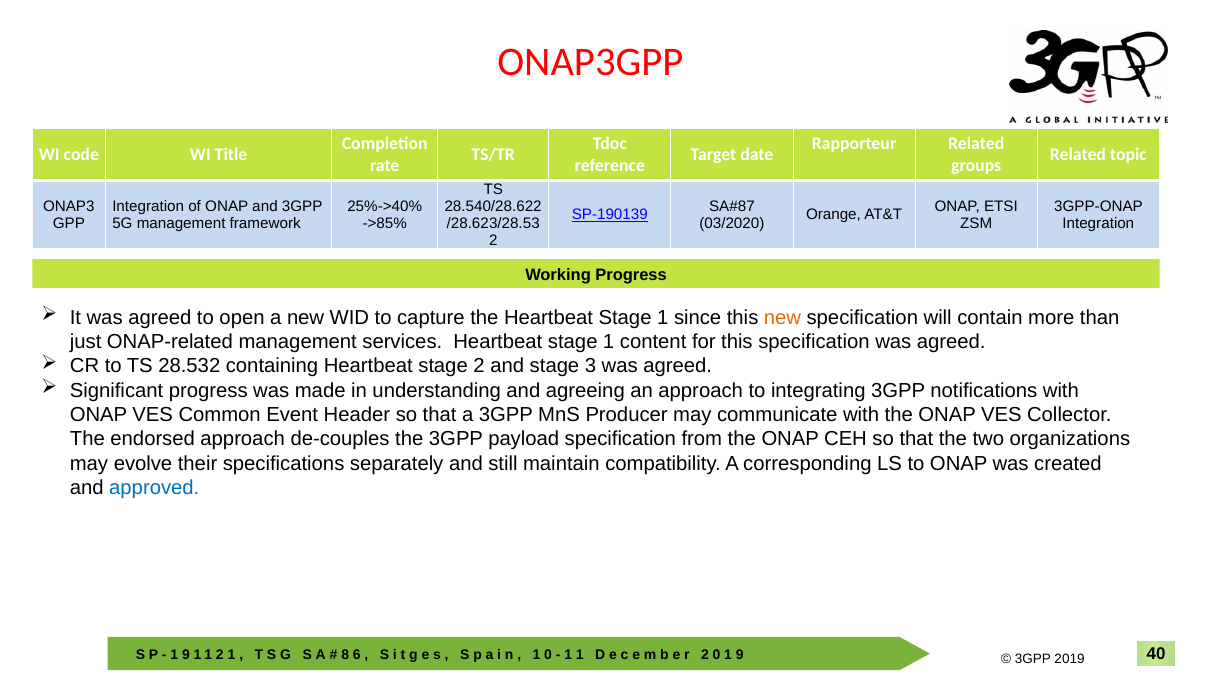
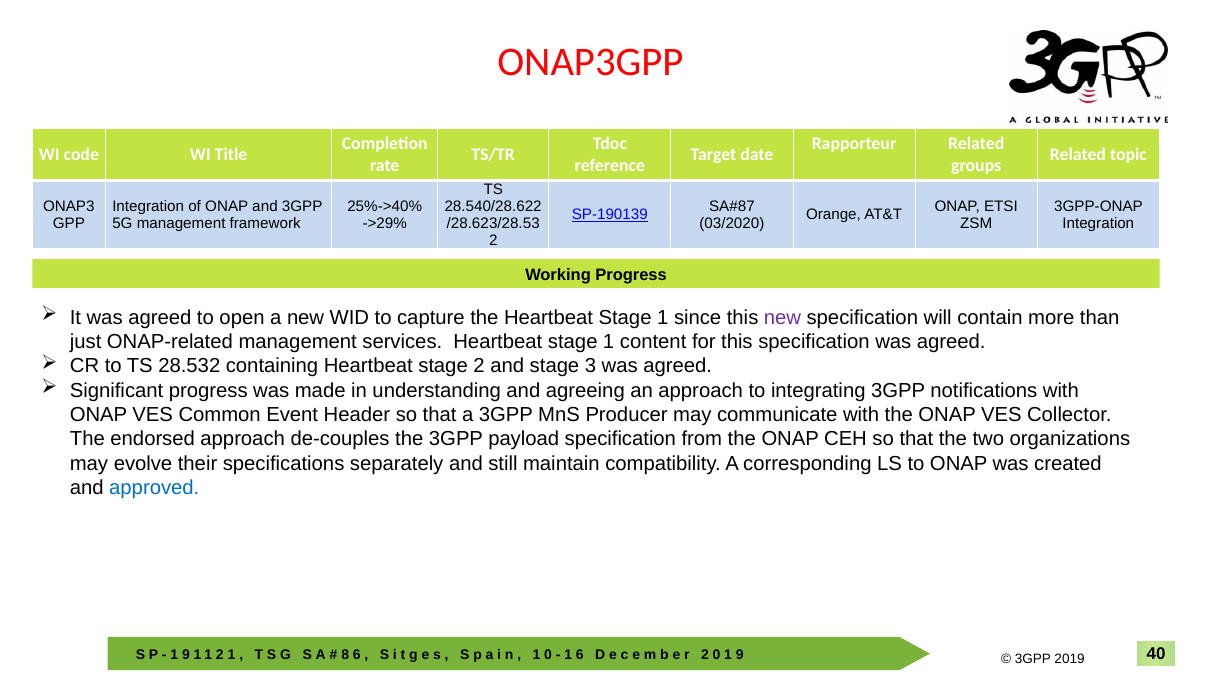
->85%: ->85% -> ->29% (385, 224)
new colour: orange -> purple (783, 318)
1 1: 1 -> 6 (580, 656)
